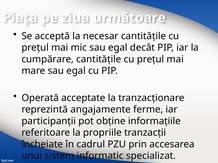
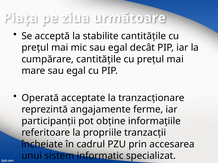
necesar: necesar -> stabilite (101, 36)
